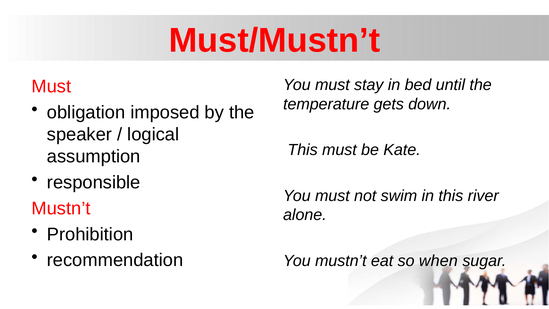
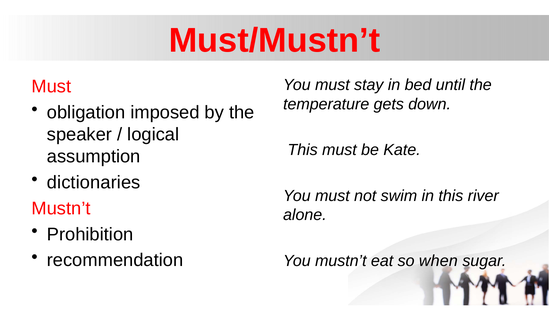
responsible: responsible -> dictionaries (94, 182)
